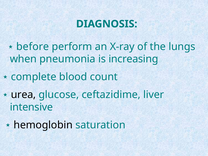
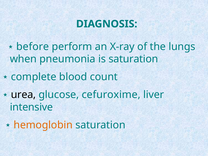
is increasing: increasing -> saturation (133, 59)
ceftazidime: ceftazidime -> cefuroxime (111, 95)
hemoglobin colour: black -> orange (43, 125)
